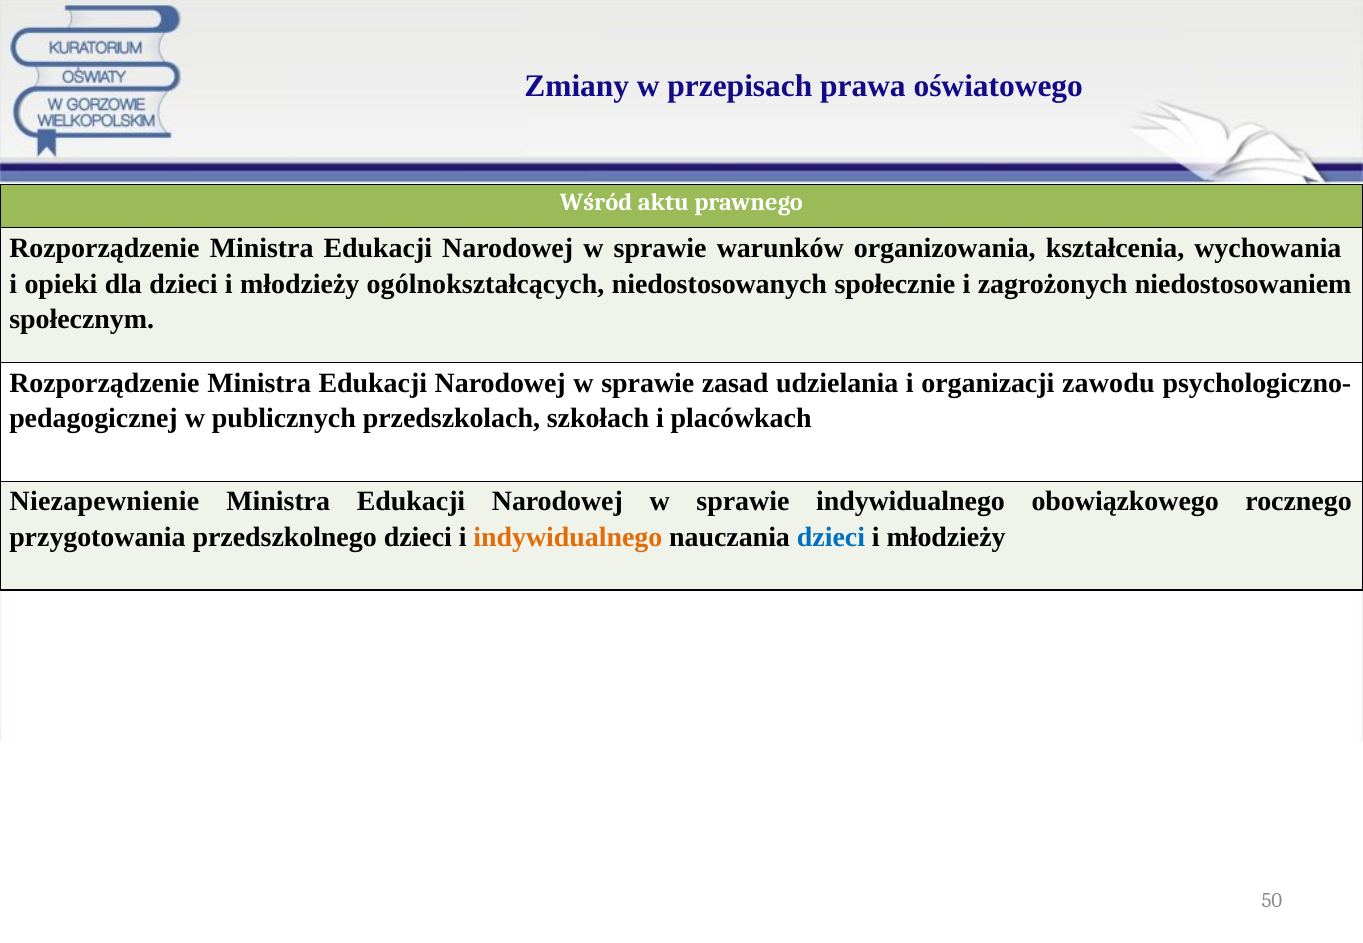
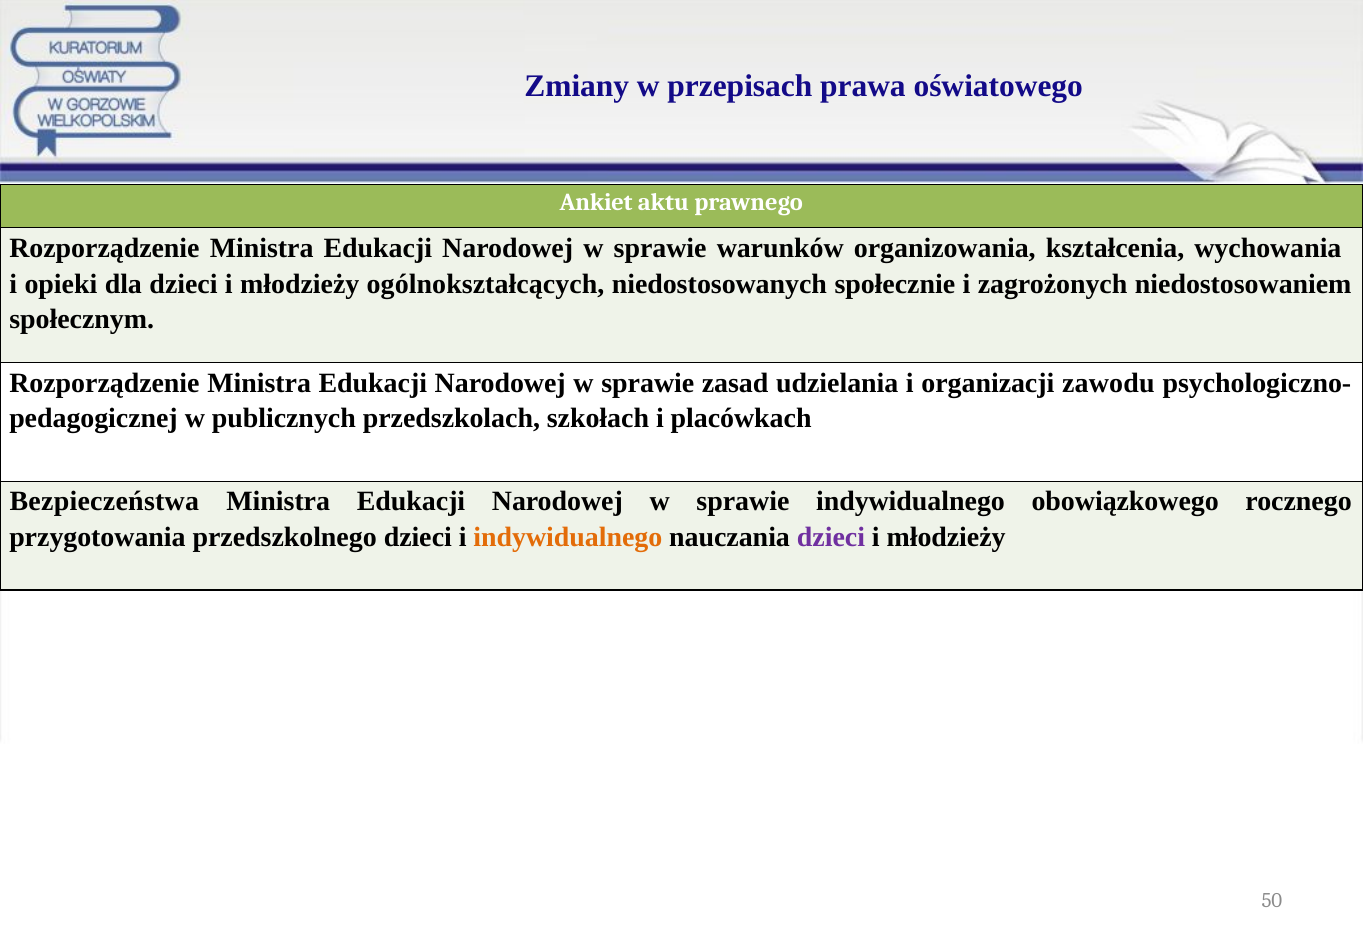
Wśród: Wśród -> Ankiet (596, 203)
Niezapewnienie: Niezapewnienie -> Bezpieczeństwa (104, 502)
dzieci colour: blue -> purple (831, 538)
